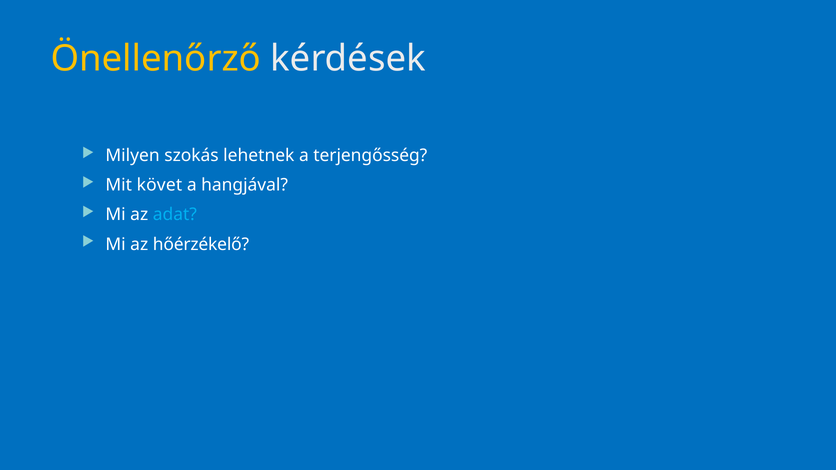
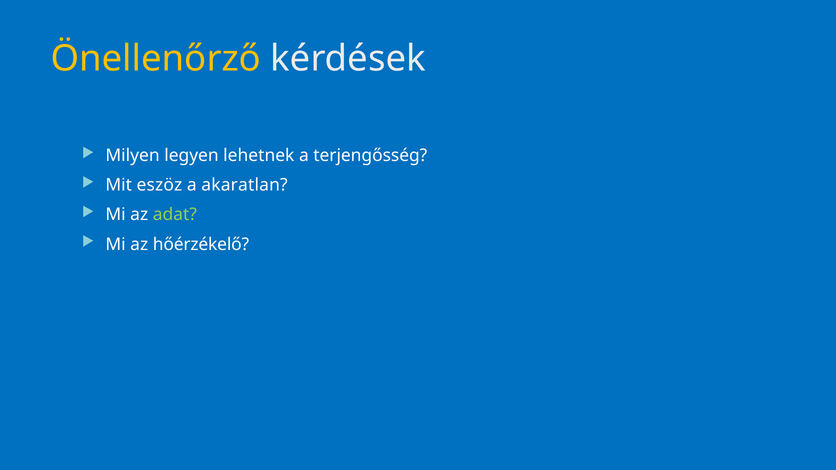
szokás: szokás -> legyen (191, 156)
követ: követ -> eszöz (159, 185)
hangjával: hangjával -> akaratlan (244, 185)
adat colour: light blue -> light green (175, 215)
